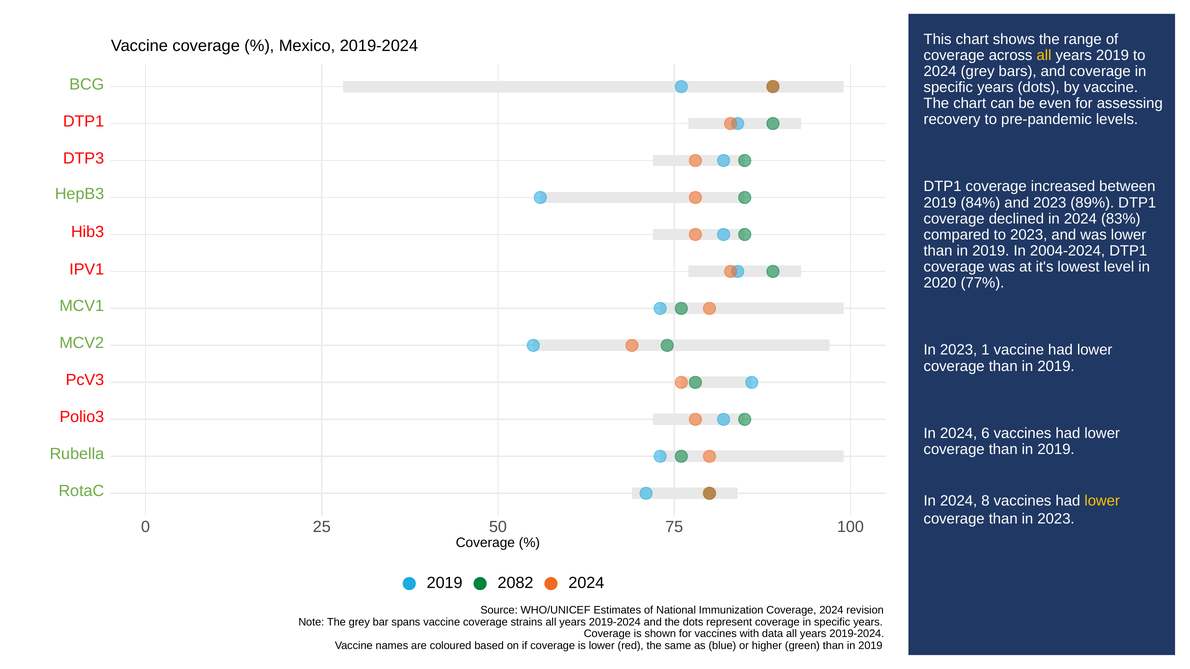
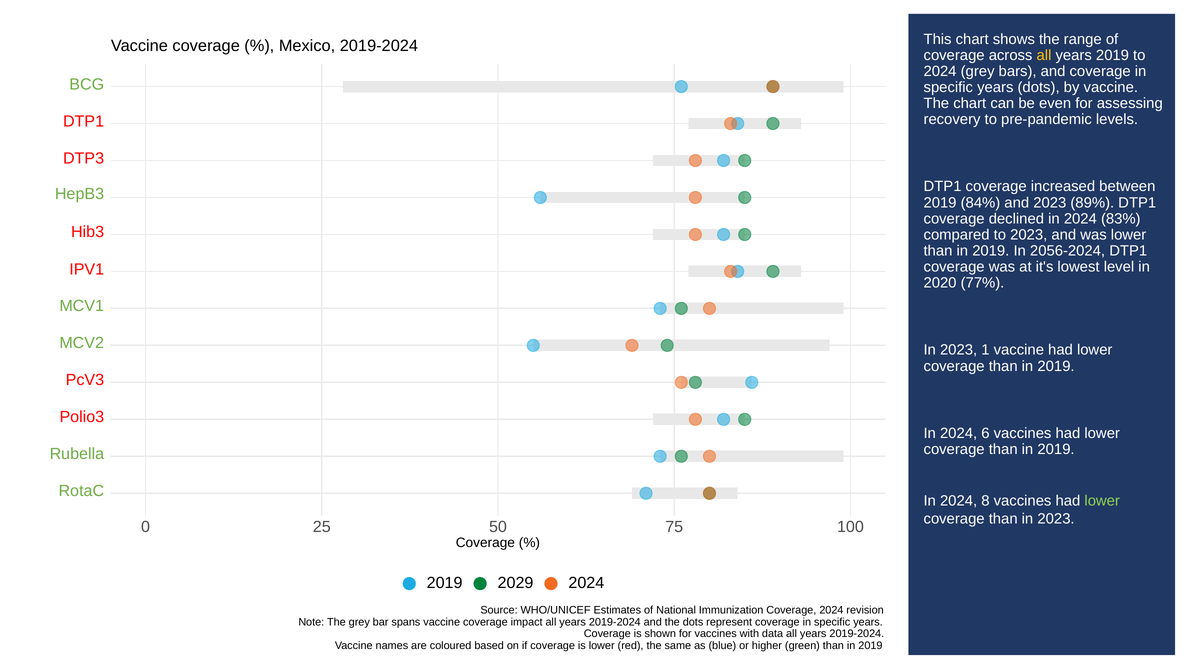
2004-2024: 2004-2024 -> 2056-2024 (1068, 251)
lower colour: yellow -> light green (1102, 501)
2082: 2082 -> 2029 (516, 583)
strains: strains -> impact (527, 622)
